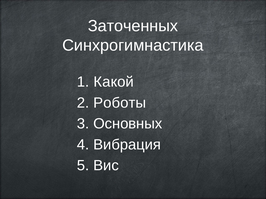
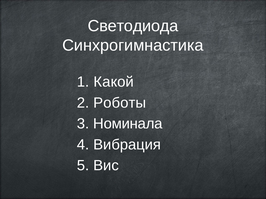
Заточенных: Заточенных -> Светодиода (133, 26)
Основных: Основных -> Номинала (128, 124)
